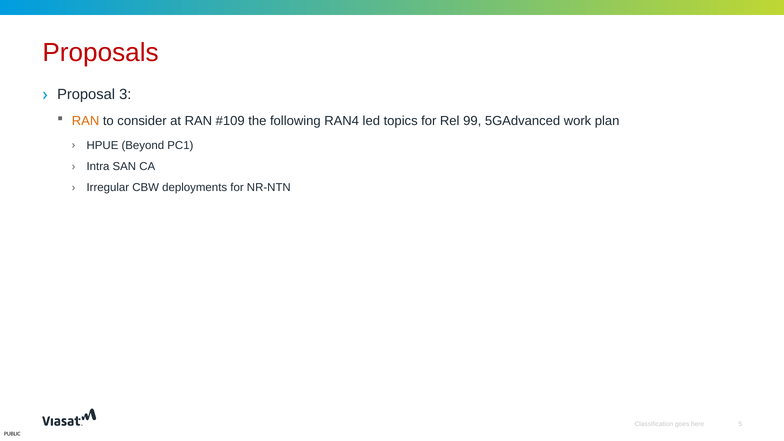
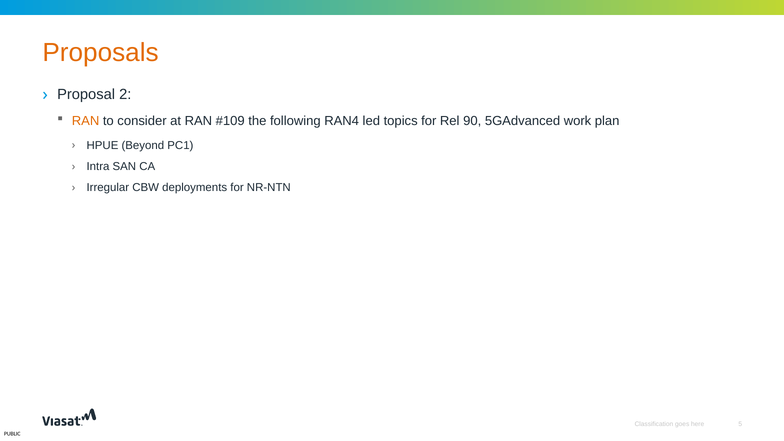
Proposals colour: red -> orange (101, 53)
3: 3 -> 2 (125, 95)
99: 99 -> 90 (472, 121)
